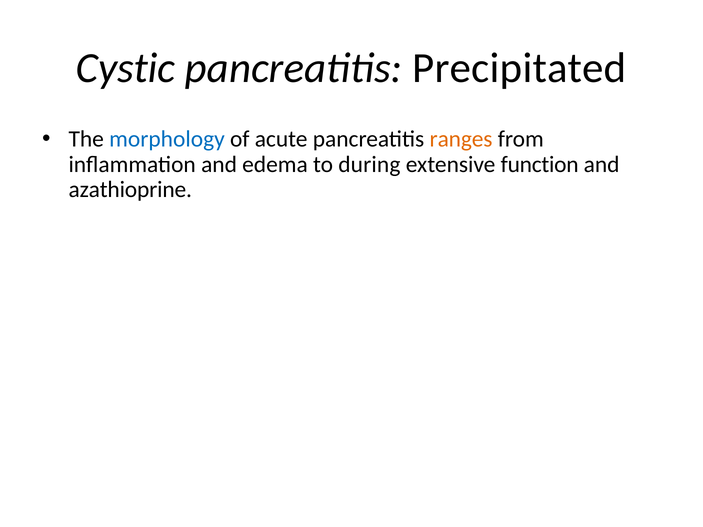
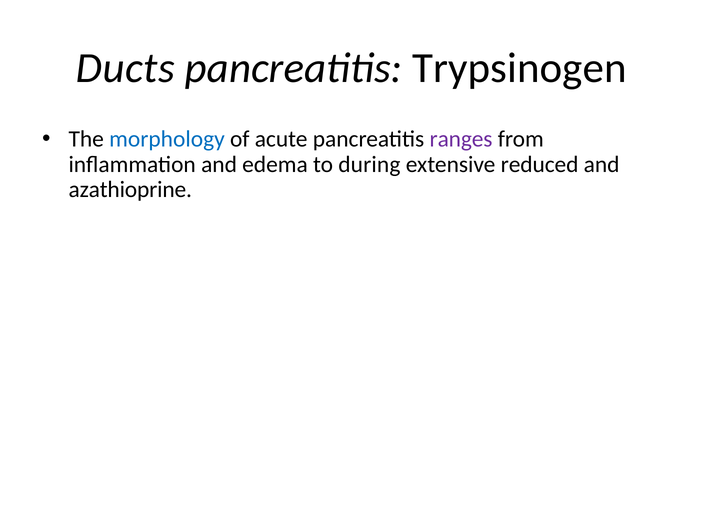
Cystic: Cystic -> Ducts (125, 68)
Precipitated: Precipitated -> Trypsinogen (520, 68)
ranges colour: orange -> purple (461, 139)
function: function -> reduced (540, 164)
